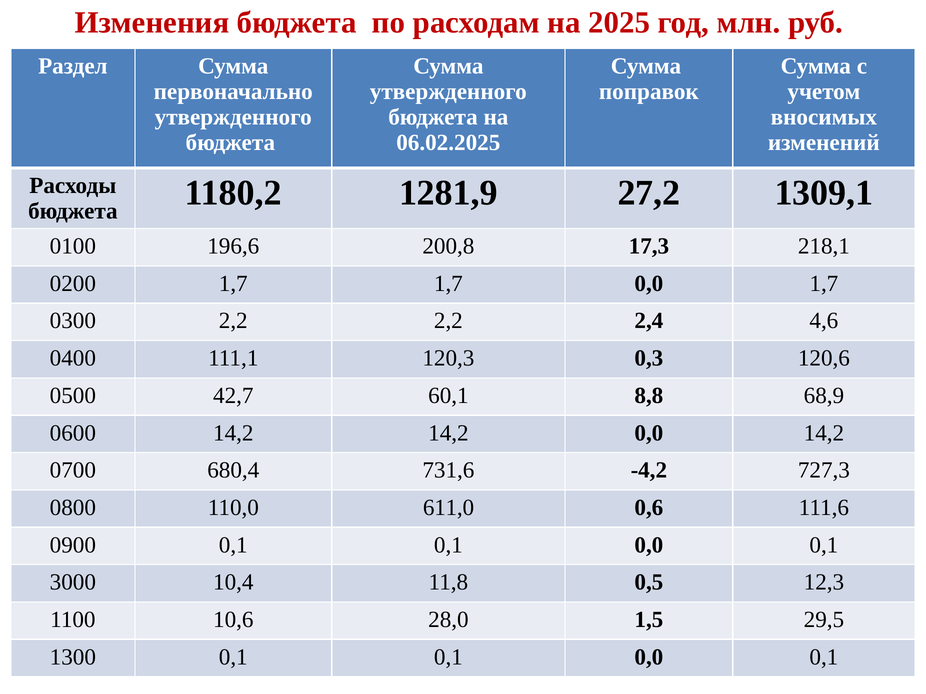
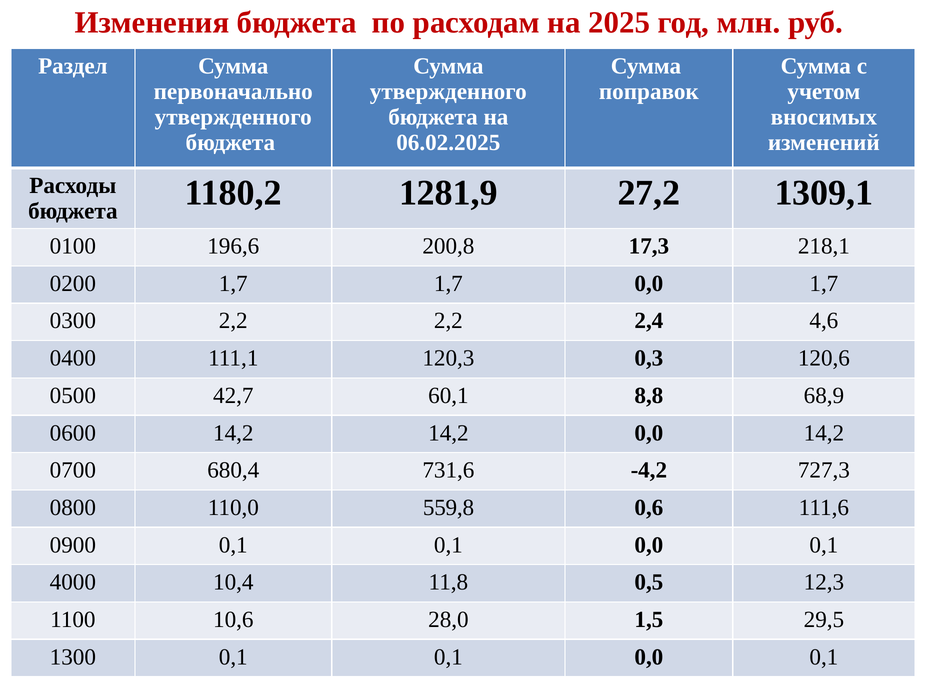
611,0: 611,0 -> 559,8 (449, 508)
3000: 3000 -> 4000 (73, 583)
